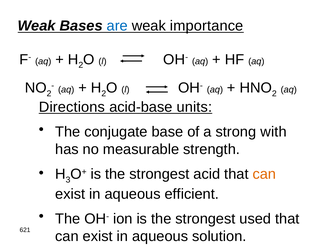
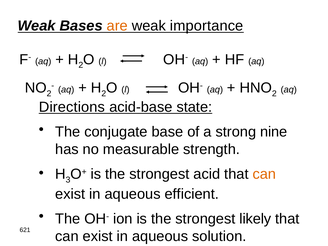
are colour: blue -> orange (117, 26)
units: units -> state (194, 107)
with: with -> nine (274, 132)
used: used -> likely (255, 219)
